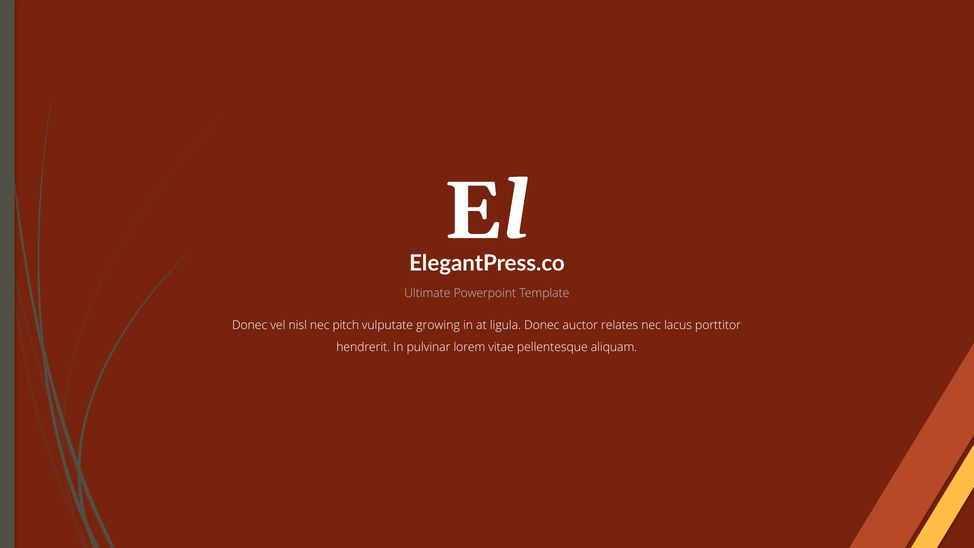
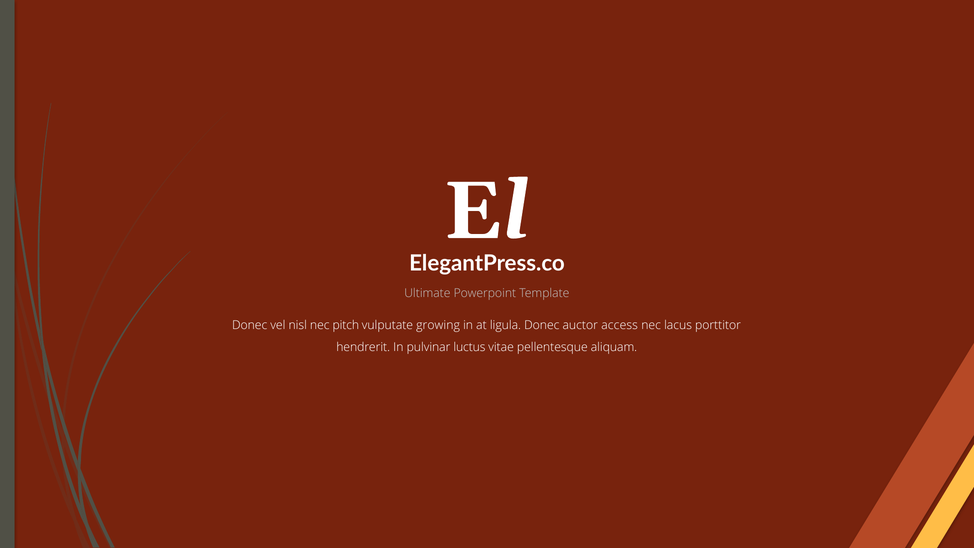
relates: relates -> access (620, 325)
lorem: lorem -> luctus (469, 347)
